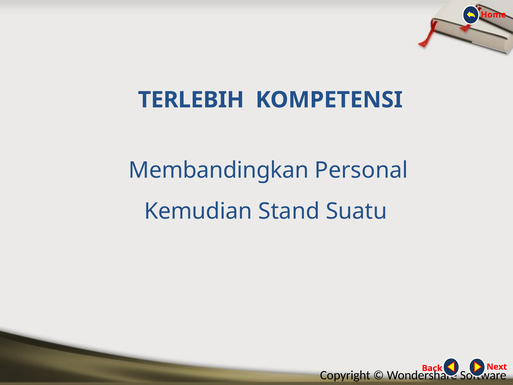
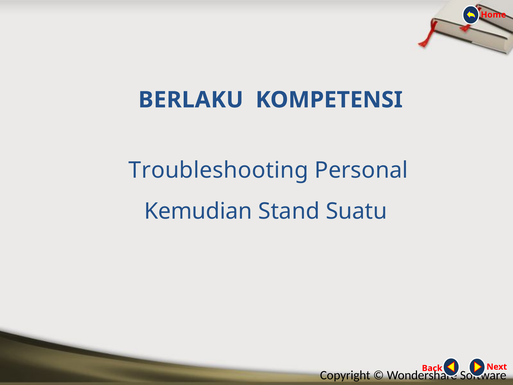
TERLEBIH: TERLEBIH -> BERLAKU (191, 100)
Membandingkan: Membandingkan -> Troubleshooting (219, 170)
